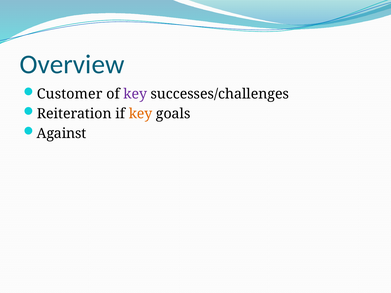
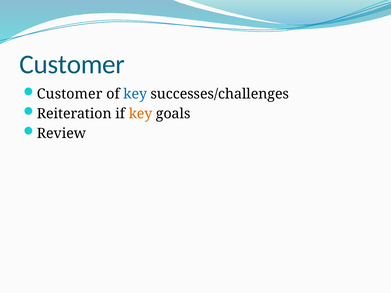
Overview: Overview -> Customer (72, 65)
key colour: purple -> blue (135, 94)
Against: Against -> Review (61, 134)
